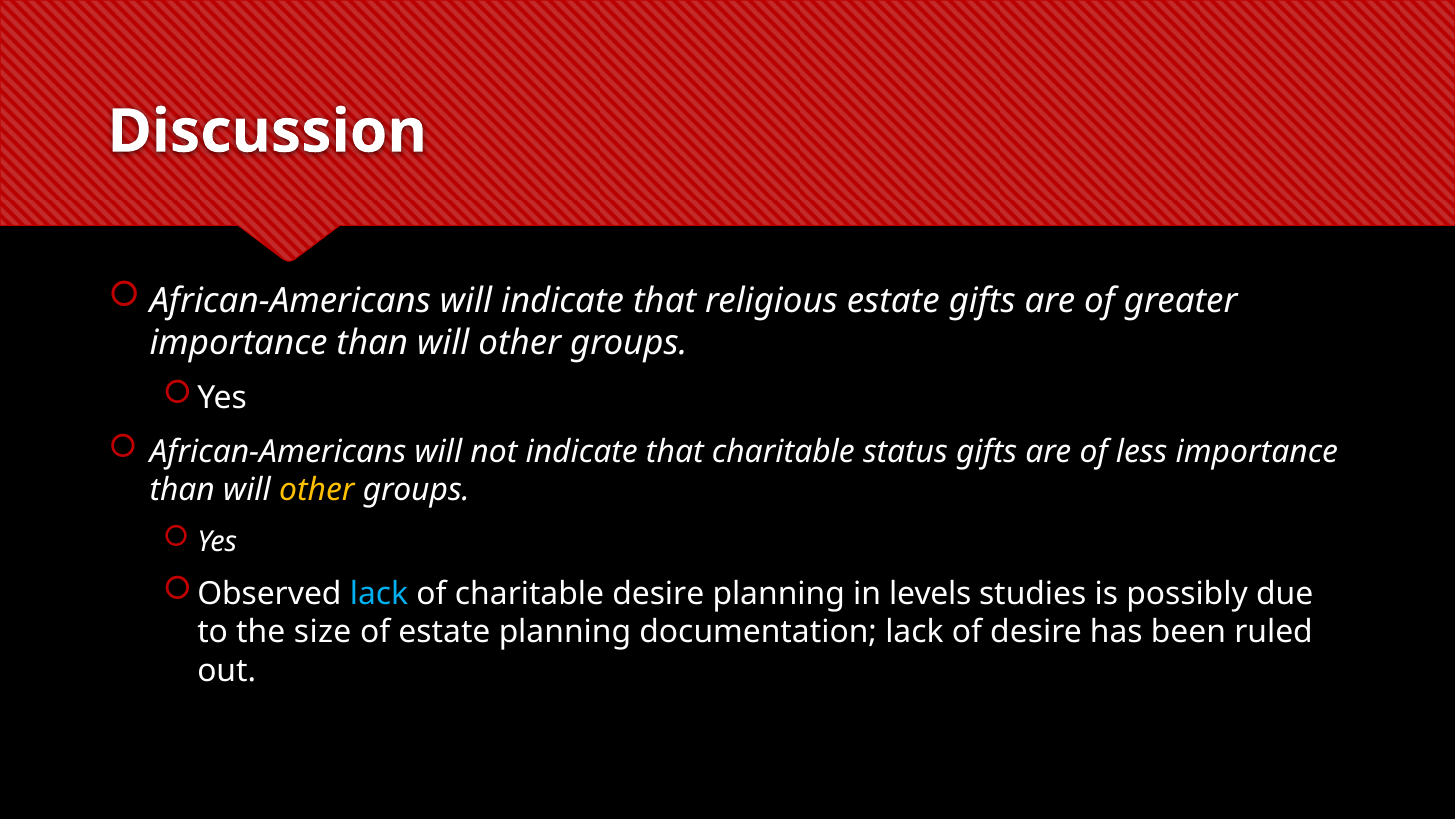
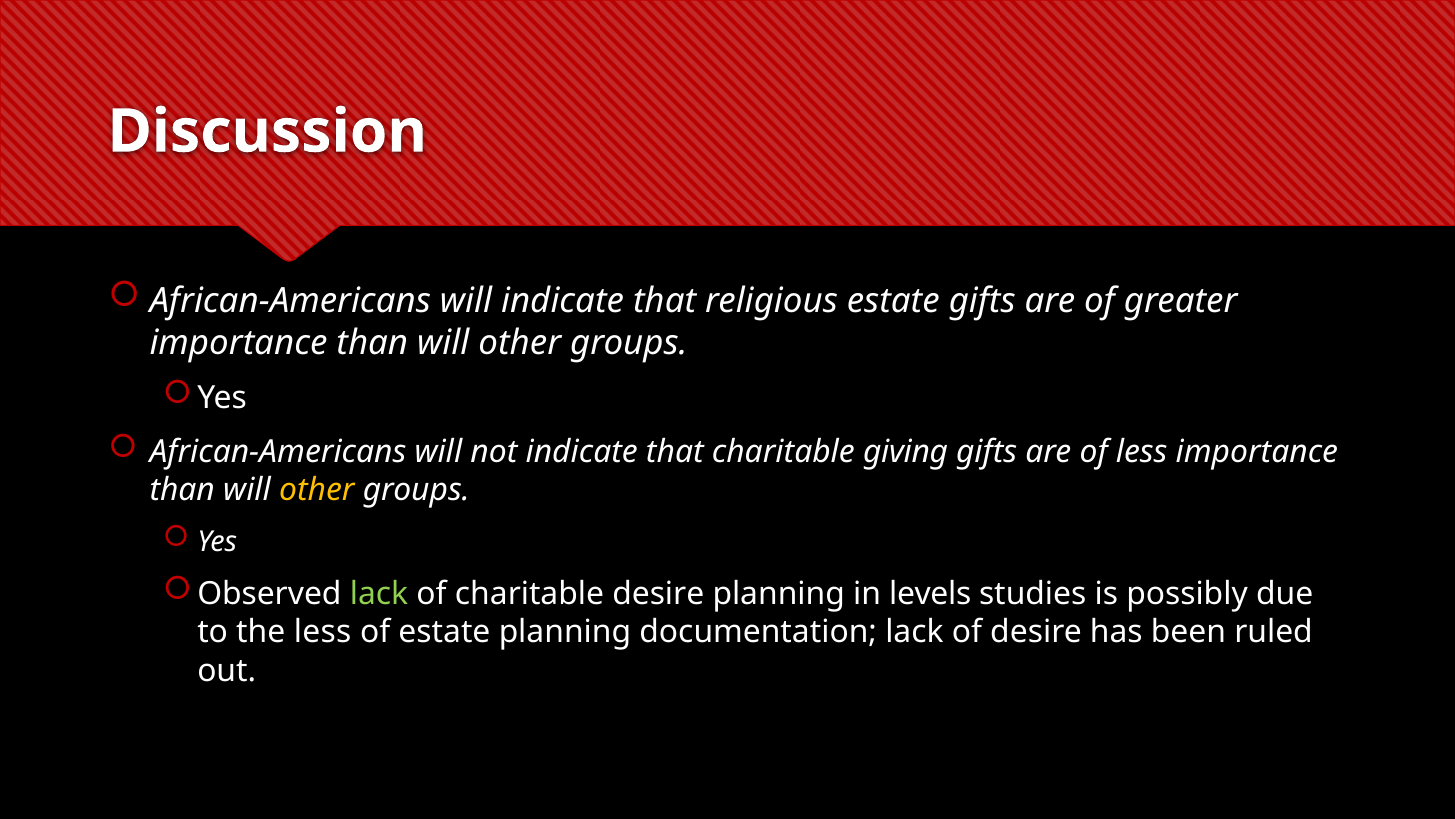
status: status -> giving (906, 452)
lack colour: light blue -> light green (379, 594)
the size: size -> less (323, 632)
